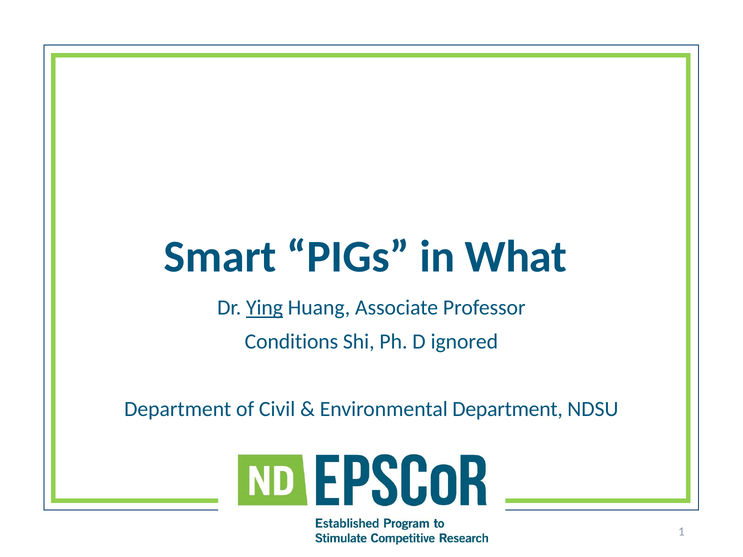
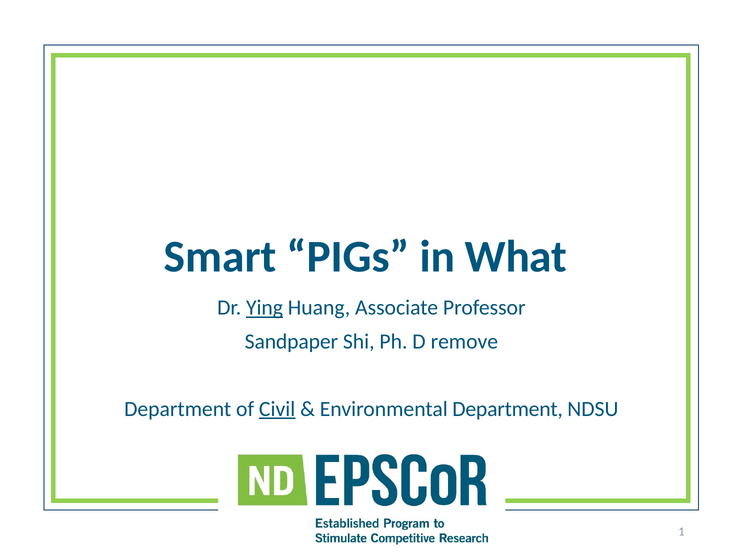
Conditions: Conditions -> Sandpaper (291, 342)
ignored: ignored -> remove (464, 342)
Civil underline: none -> present (277, 409)
